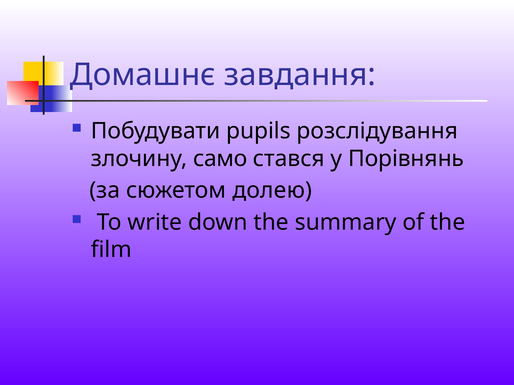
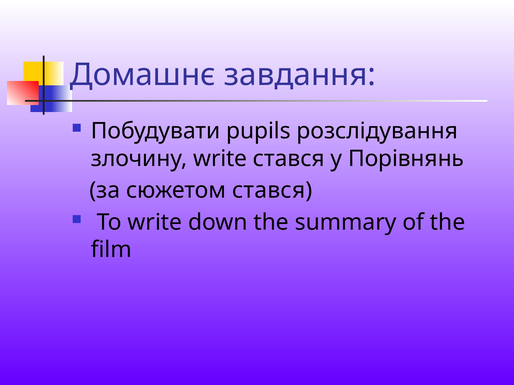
злочину само: само -> write (220, 159)
сюжетом долею: долею -> стався (272, 191)
